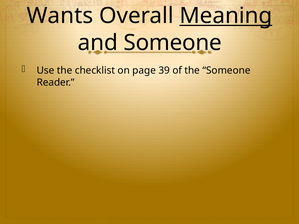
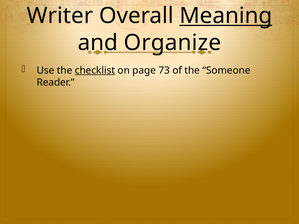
Wants: Wants -> Writer (60, 16)
and Someone: Someone -> Organize (172, 43)
checklist underline: none -> present (95, 70)
39: 39 -> 73 (164, 70)
